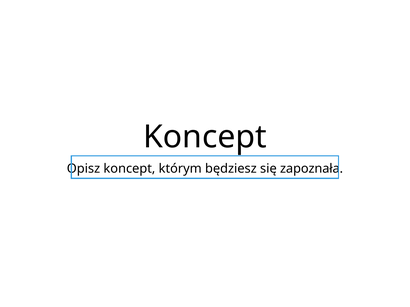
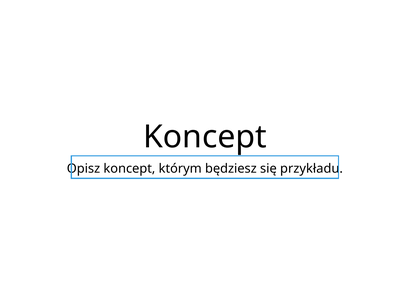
zapoznała: zapoznała -> przykładu (311, 169)
